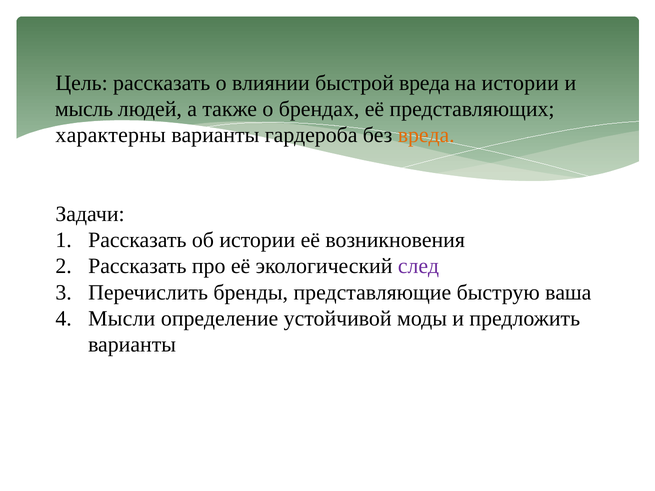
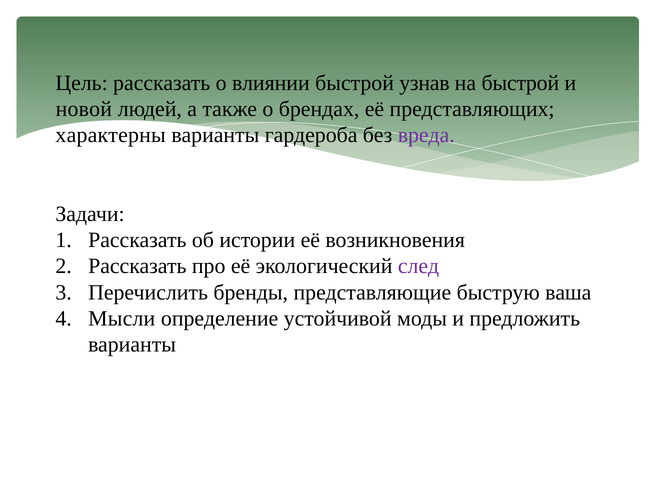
быстрой вреда: вреда -> узнав (424, 83)
на истории: истории -> быстрой (520, 83)
мысль: мысль -> новой (84, 109)
вреда colour: orange -> purple (426, 135)
